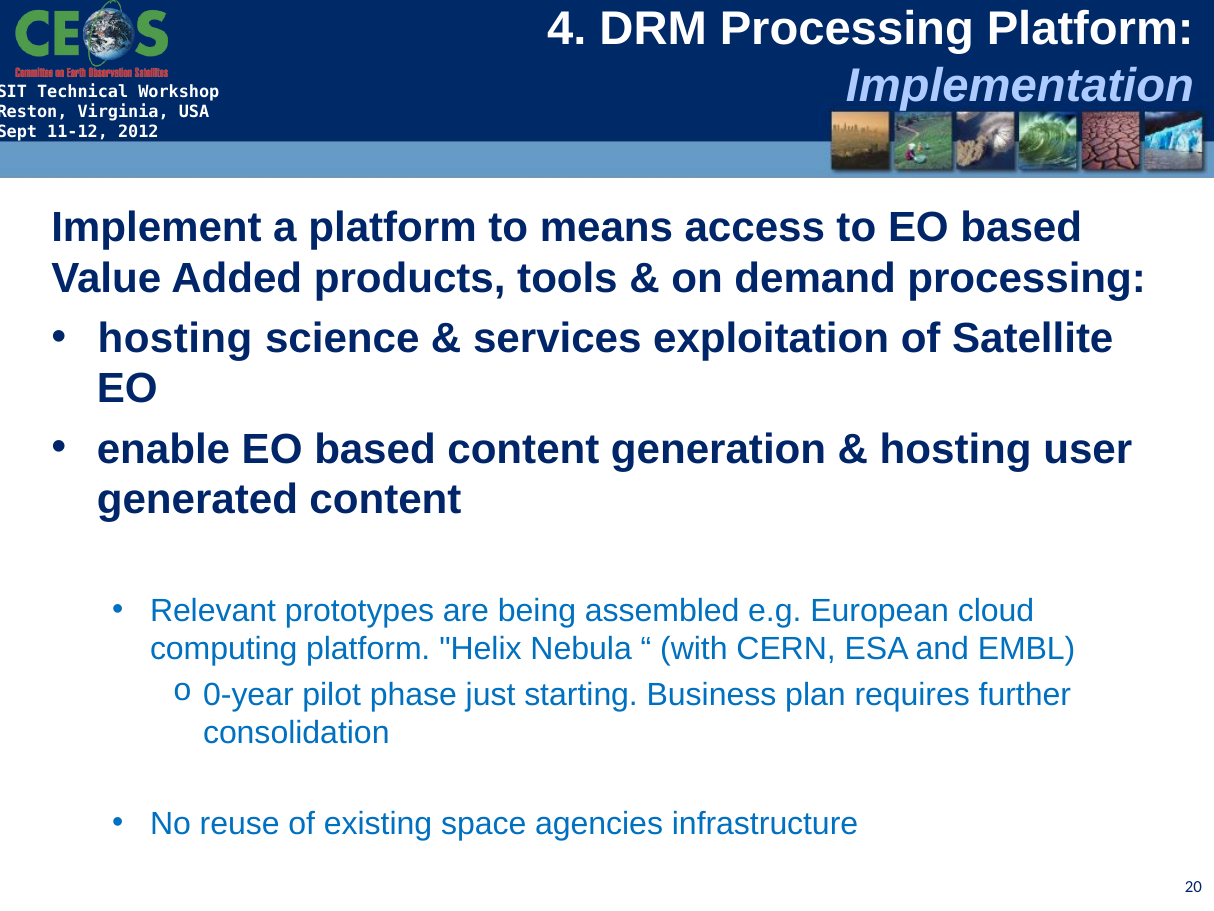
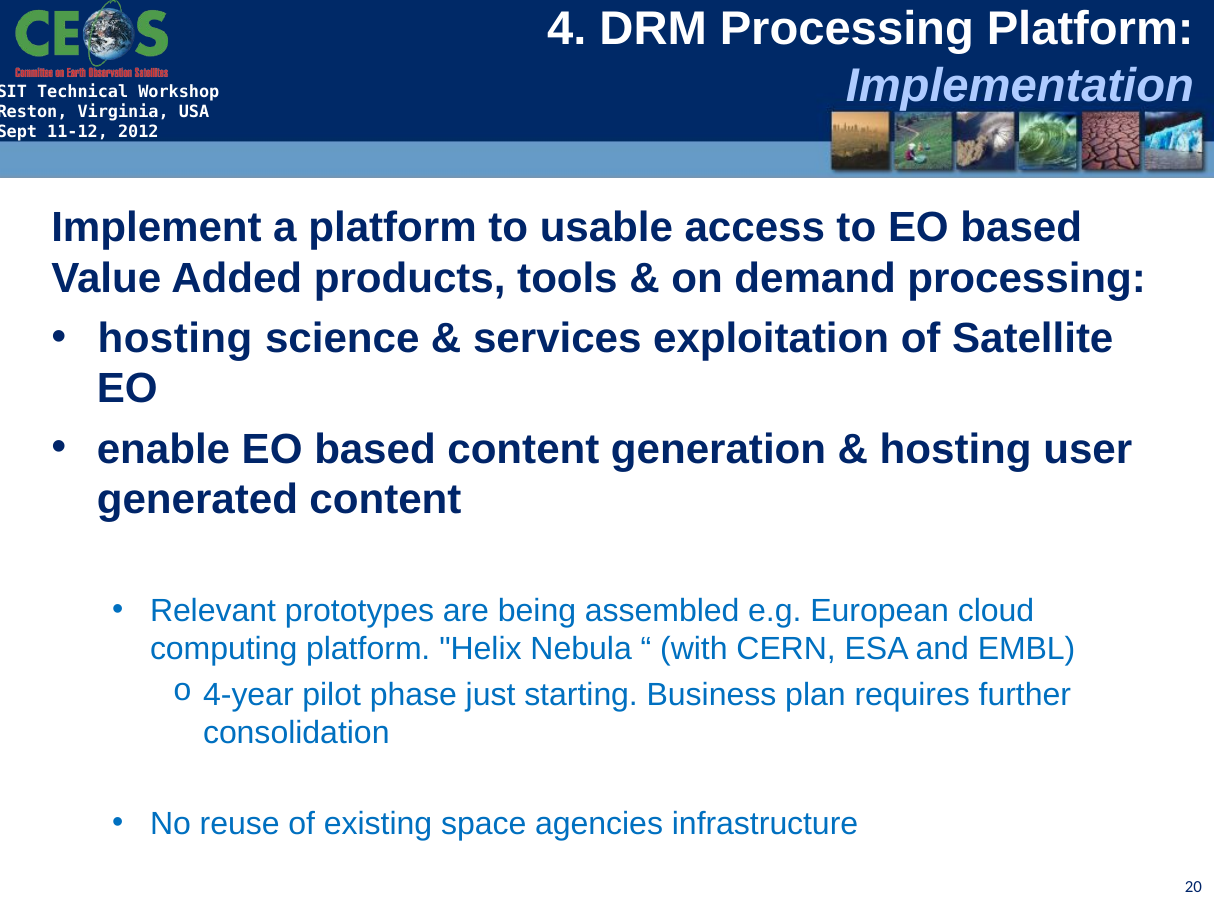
means: means -> usable (606, 228)
0-year: 0-year -> 4-year (248, 694)
